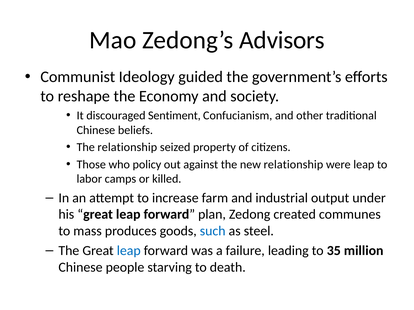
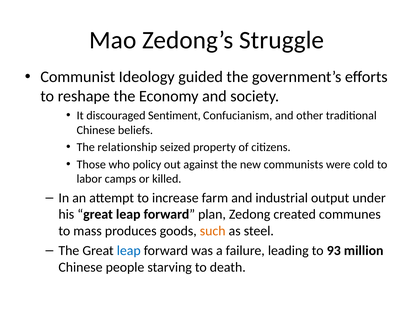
Advisors: Advisors -> Struggle (282, 40)
new relationship: relationship -> communists (293, 165)
were leap: leap -> cold (364, 165)
such colour: blue -> orange (213, 231)
35: 35 -> 93 (334, 251)
